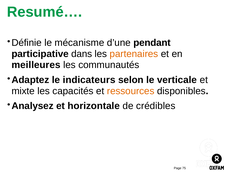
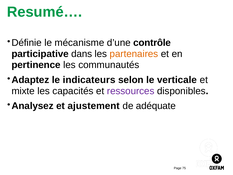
pendant: pendant -> contrôle (152, 43)
meilleures: meilleures -> pertinence (36, 65)
ressources colour: orange -> purple (131, 91)
horizontale: horizontale -> ajustement (94, 106)
crédibles: crédibles -> adéquate (156, 106)
